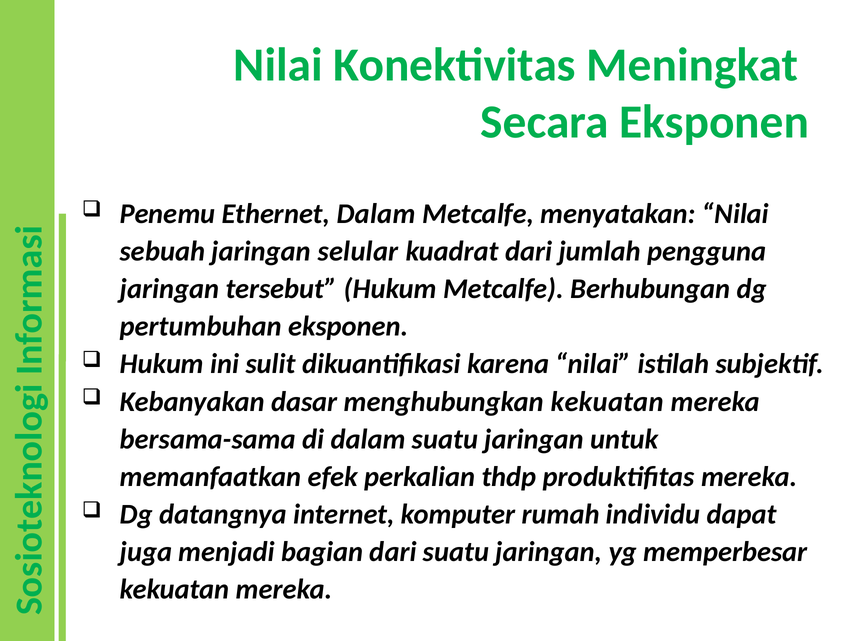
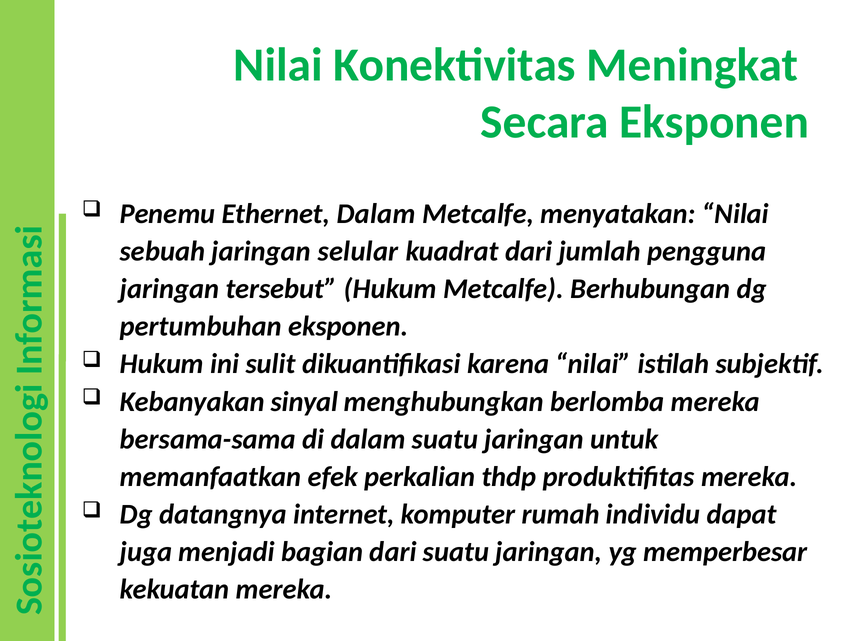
dasar: dasar -> sinyal (304, 401)
menghubungkan kekuatan: kekuatan -> berlomba (607, 401)
